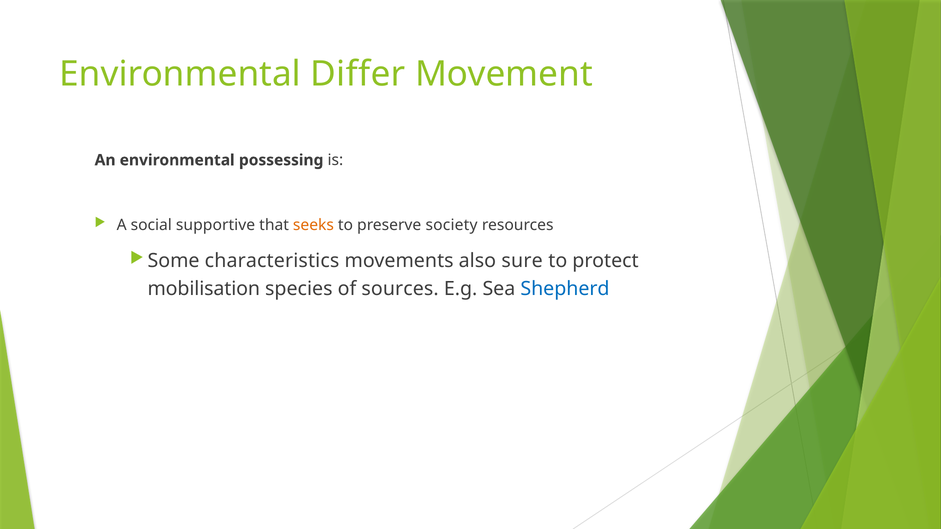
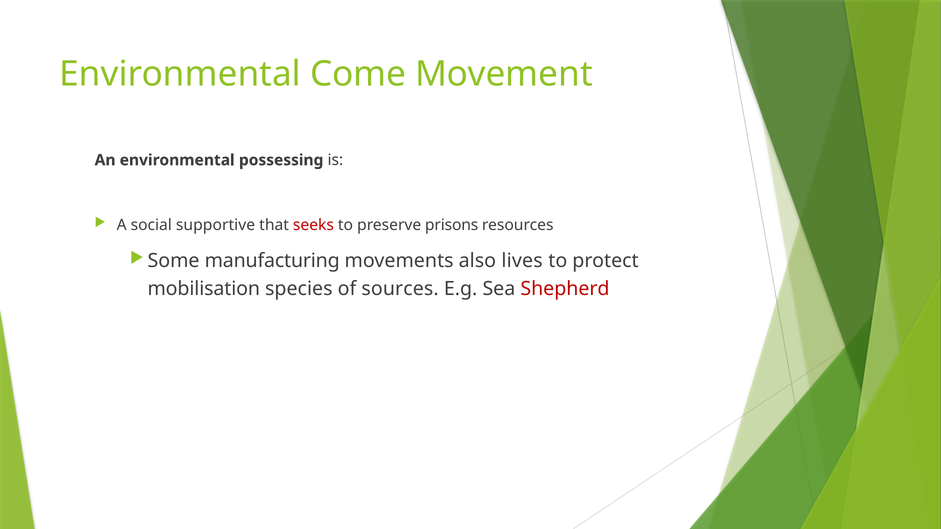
Differ: Differ -> Come (358, 74)
seeks colour: orange -> red (313, 225)
society: society -> prisons (452, 225)
characteristics: characteristics -> manufacturing (272, 261)
sure: sure -> lives (522, 261)
Shepherd colour: blue -> red (565, 289)
